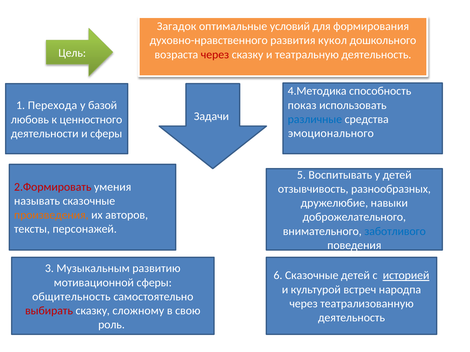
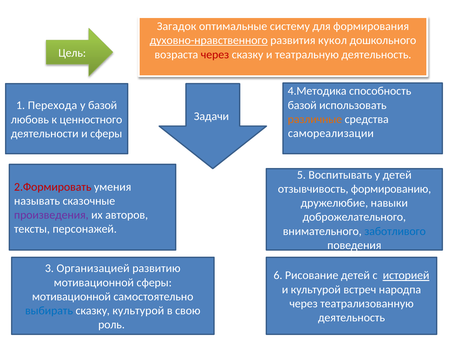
условий: условий -> систему (290, 26)
духовно-нравственного underline: none -> present (209, 40)
показ: показ -> базой (302, 105)
различные colour: blue -> orange (315, 119)
эмоционального: эмоционального -> самореализации (331, 134)
разнообразных: разнообразных -> формированию (391, 189)
произведения colour: orange -> purple (51, 215)
Музыкальным: Музыкальным -> Организацией (93, 269)
6 Сказочные: Сказочные -> Рисование (312, 276)
общительность: общительность -> мотивационной (71, 297)
выбирать colour: red -> blue (49, 311)
сказку сложному: сложному -> культурой (138, 311)
